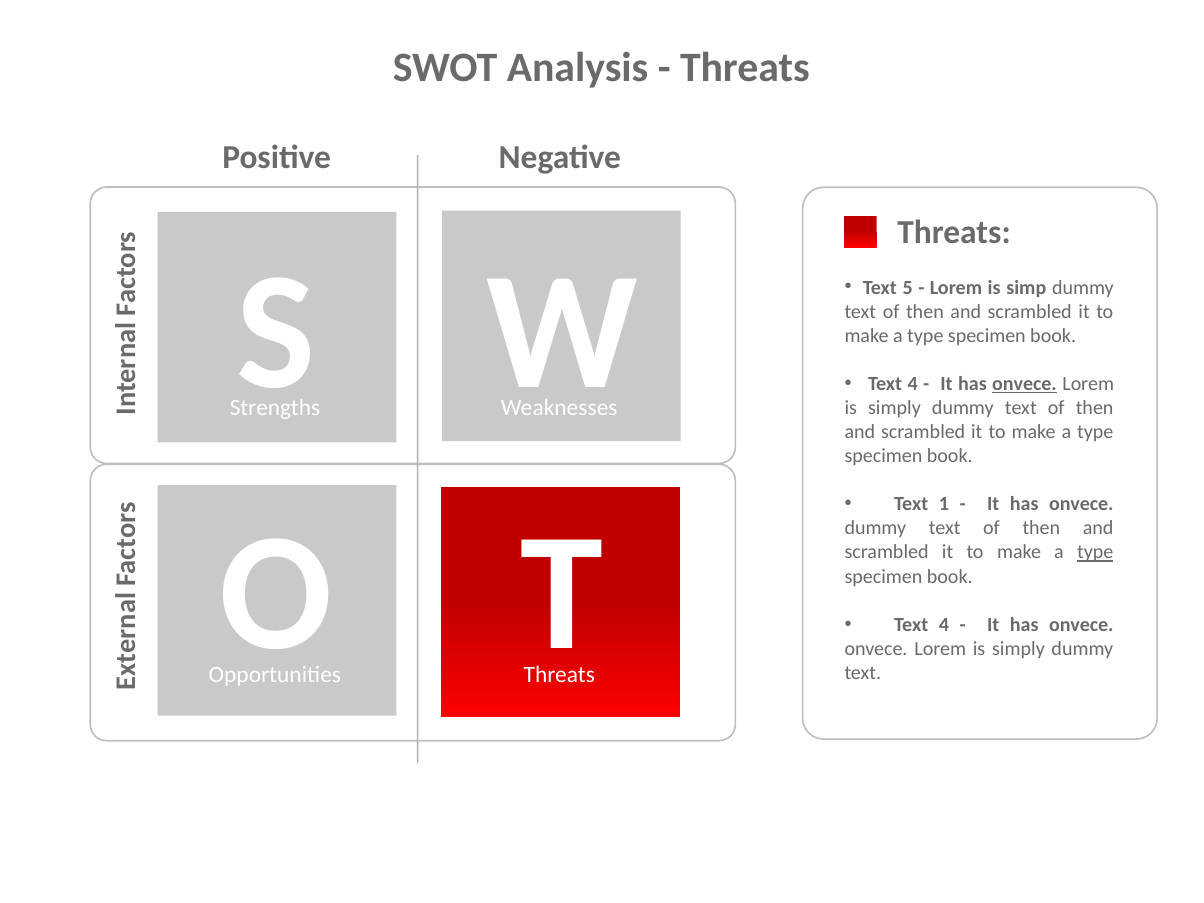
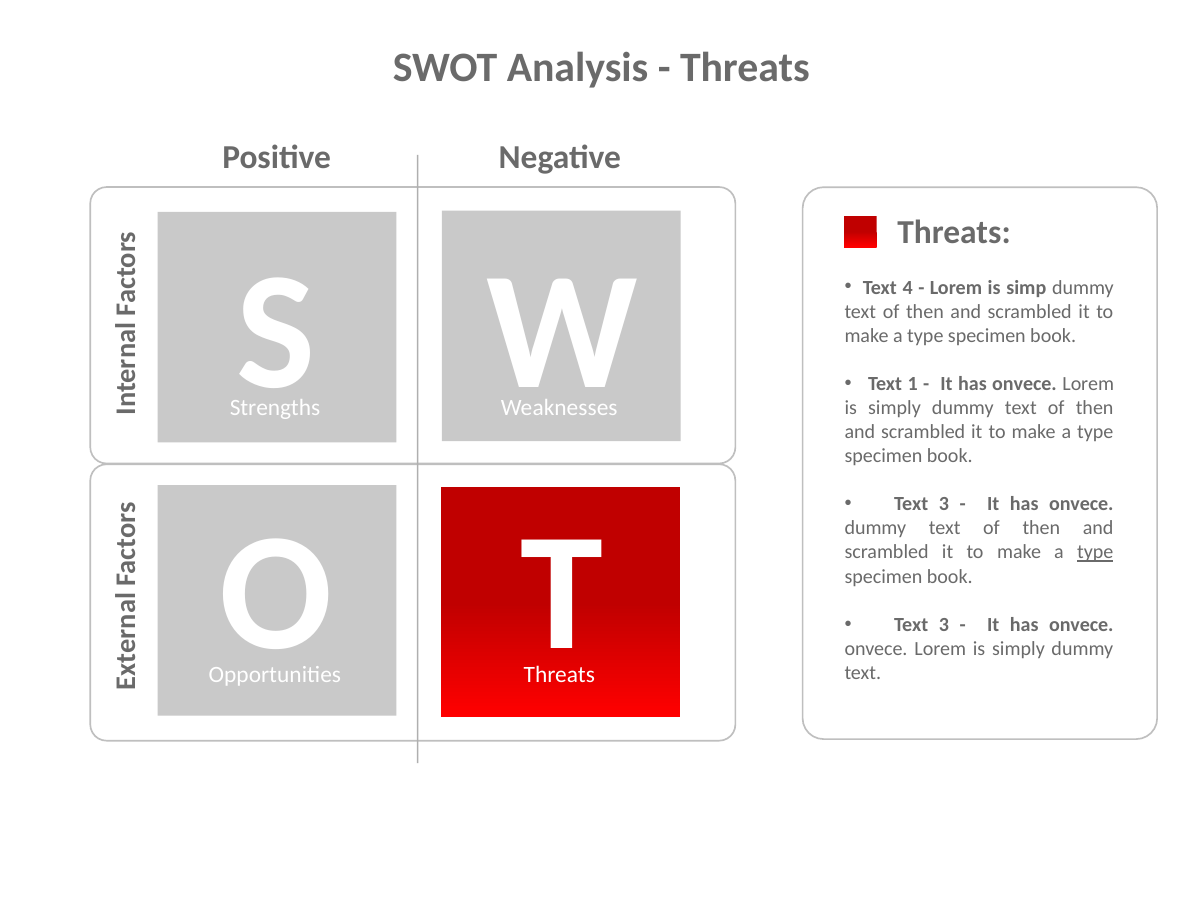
5: 5 -> 4 (908, 287)
4: 4 -> 1 (913, 384)
onvece underline: present -> none (1024, 384)
1: 1 -> 3 (944, 504)
4: 4 -> 3 (944, 625)
